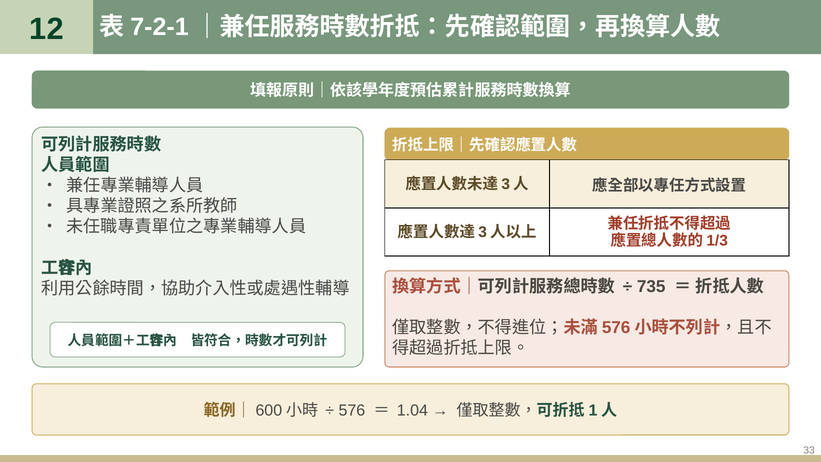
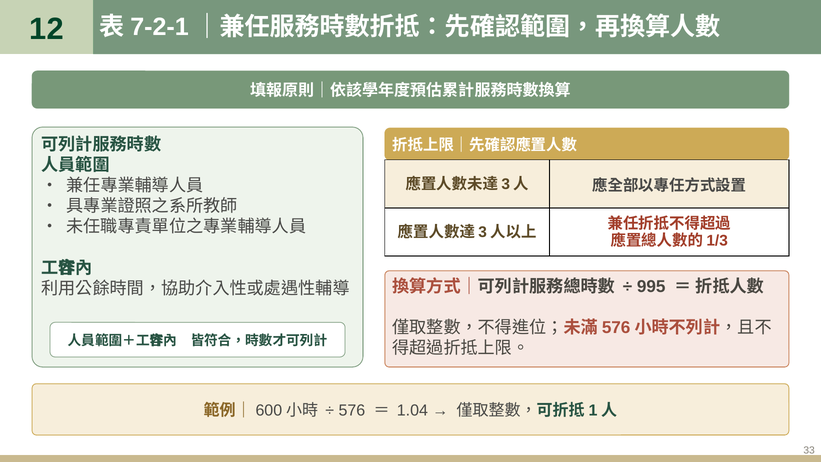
735: 735 -> 995 (651, 286)
